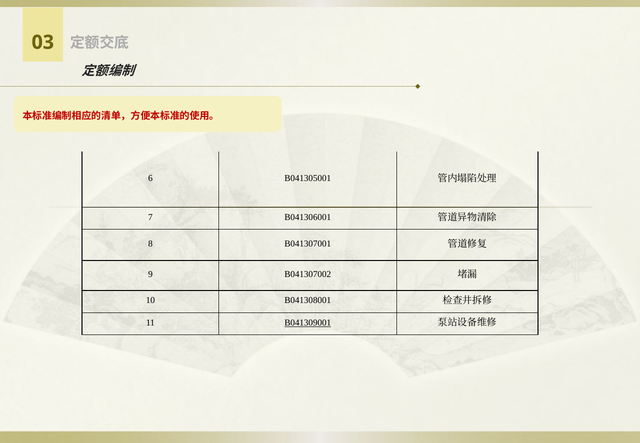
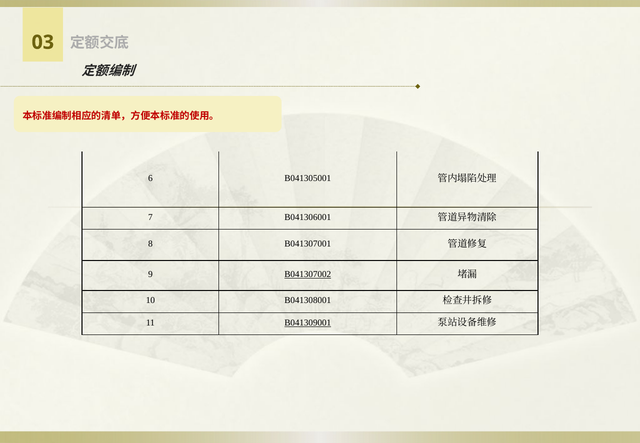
B041307002 underline: none -> present (308, 275)
